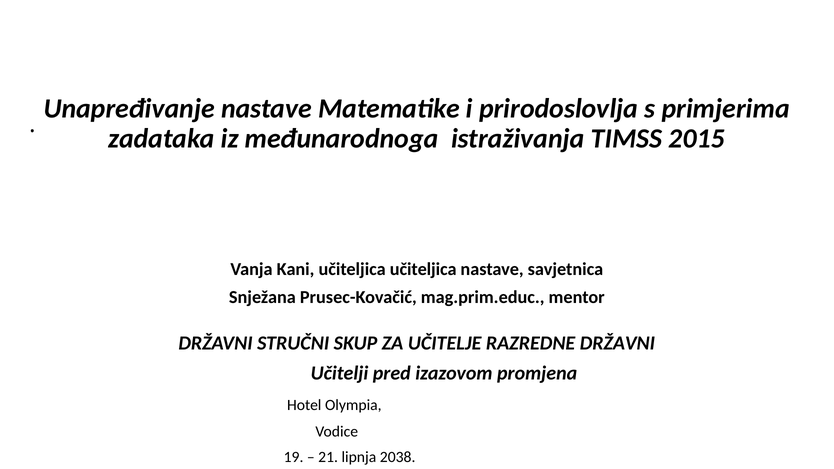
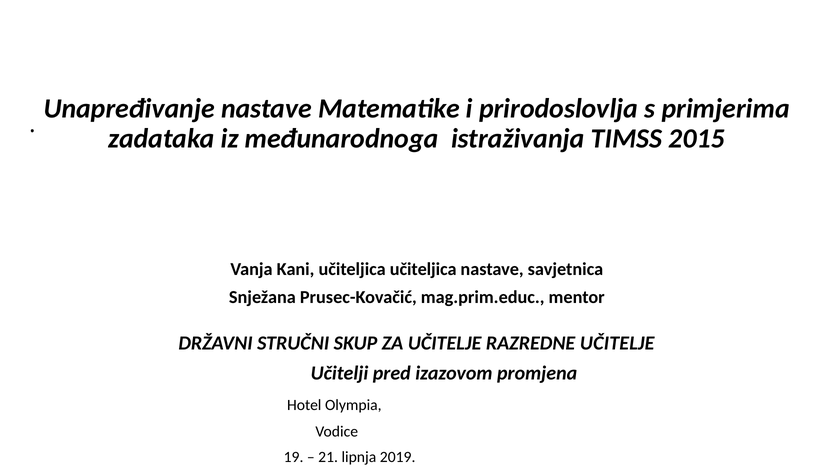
RAZREDNE DRŽAVNI: DRŽAVNI -> UČITELJE (617, 343)
2038: 2038 -> 2019 (398, 457)
